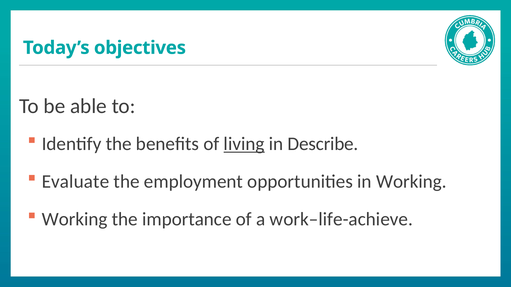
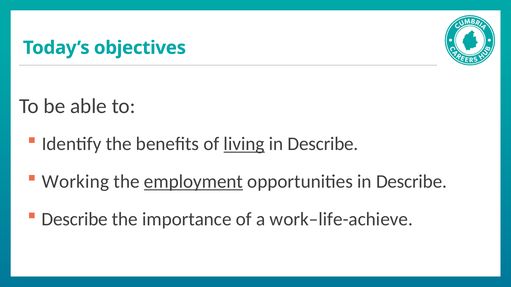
Evaluate: Evaluate -> Working (75, 182)
employment underline: none -> present (193, 182)
opportunities in Working: Working -> Describe (411, 182)
Working: Working -> Describe (75, 220)
